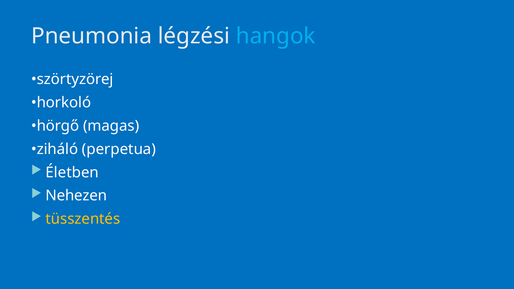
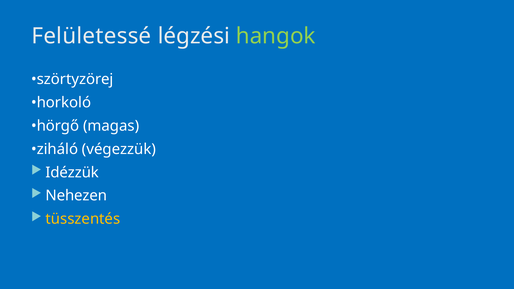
Pneumonia: Pneumonia -> Felületessé (91, 36)
hangok colour: light blue -> light green (276, 36)
perpetua: perpetua -> végezzük (119, 149)
Életben: Életben -> Idézzük (72, 172)
